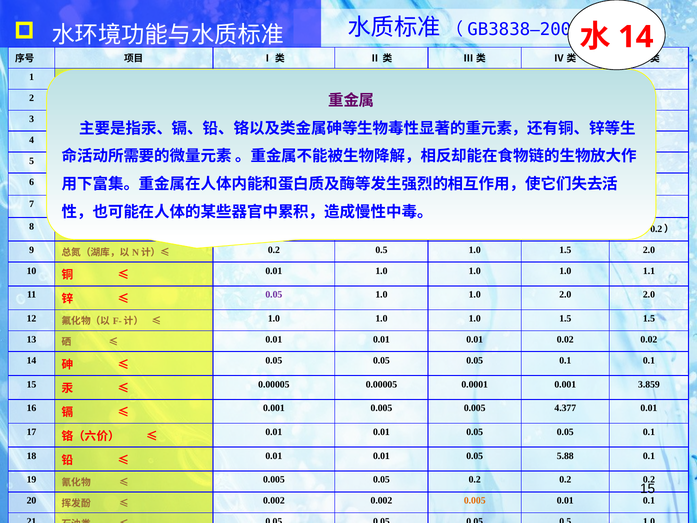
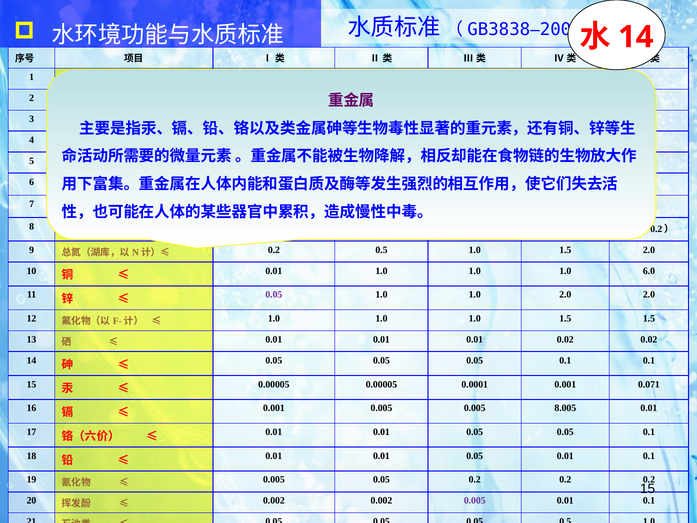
1.1: 1.1 -> 6.0 (649, 271)
3.859: 3.859 -> 0.071 (649, 384)
4.377: 4.377 -> 8.005 (565, 408)
0.05 5.88: 5.88 -> 0.01 (565, 456)
0.005 colour: orange -> purple (475, 501)
